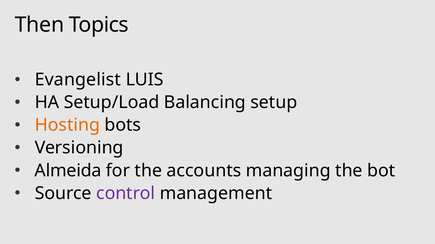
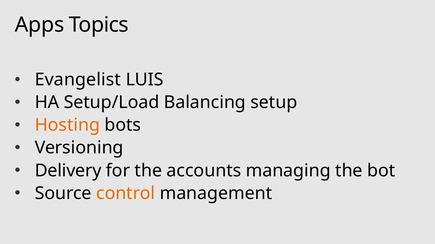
Then: Then -> Apps (39, 25)
Almeida: Almeida -> Delivery (68, 171)
control colour: purple -> orange (126, 194)
